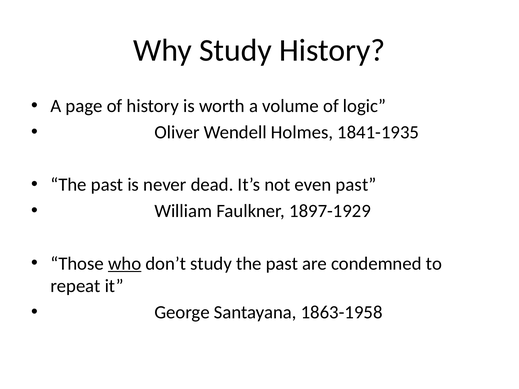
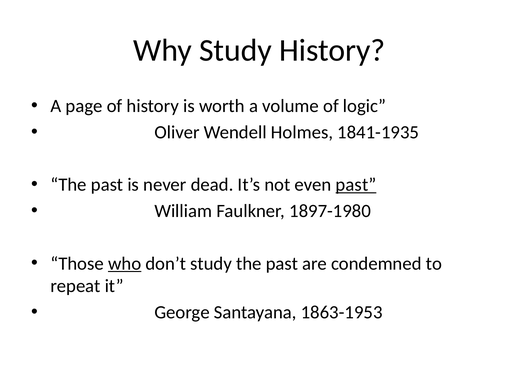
past underline: none -> present (356, 185)
1897-1929: 1897-1929 -> 1897-1980 (330, 211)
1863-1958: 1863-1958 -> 1863-1953 (342, 312)
